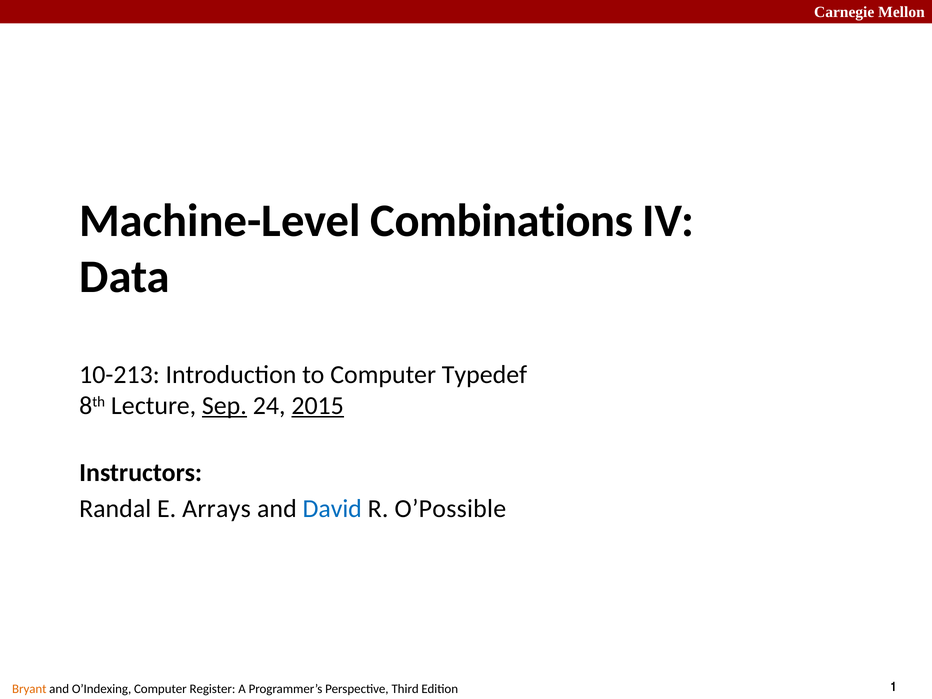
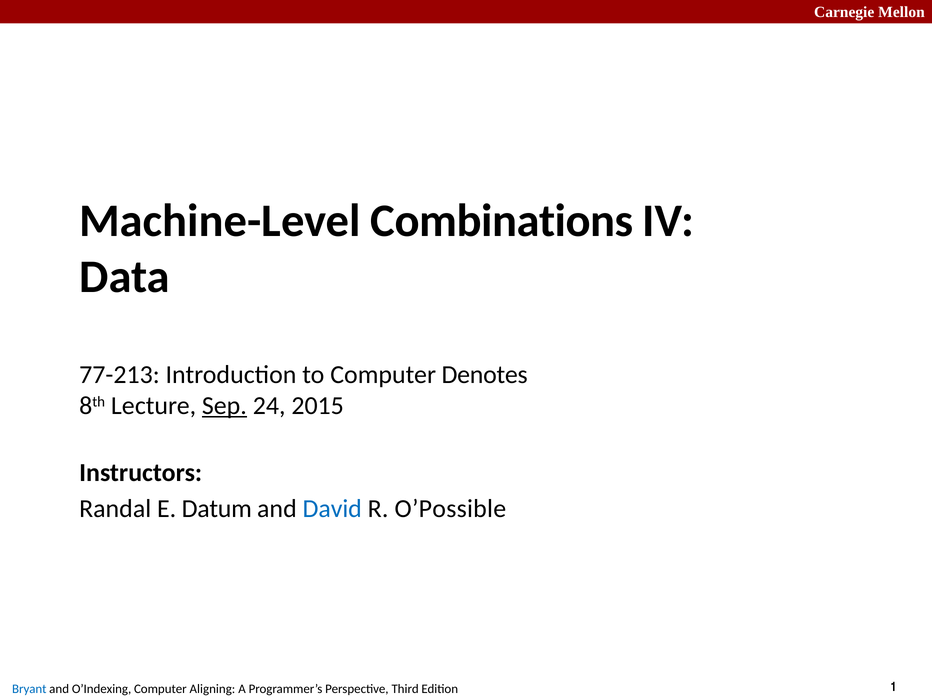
10-213: 10-213 -> 77-213 (119, 375)
Typedef: Typedef -> Denotes (485, 375)
2015 underline: present -> none (318, 406)
Arrays: Arrays -> Datum (217, 509)
Bryant colour: orange -> blue (29, 689)
Register: Register -> Aligning (212, 689)
